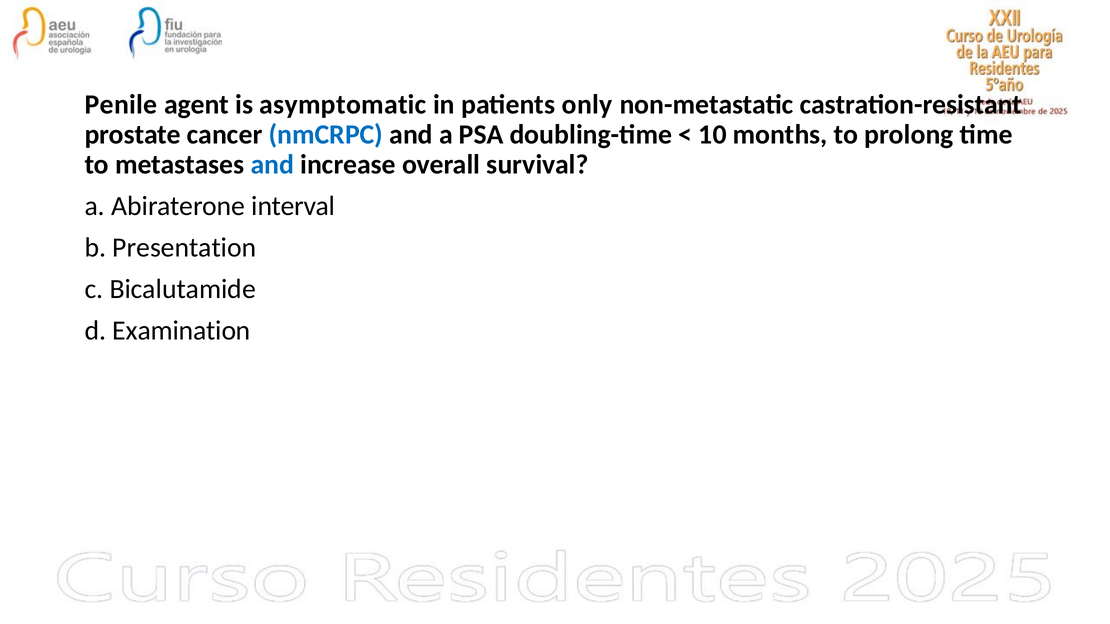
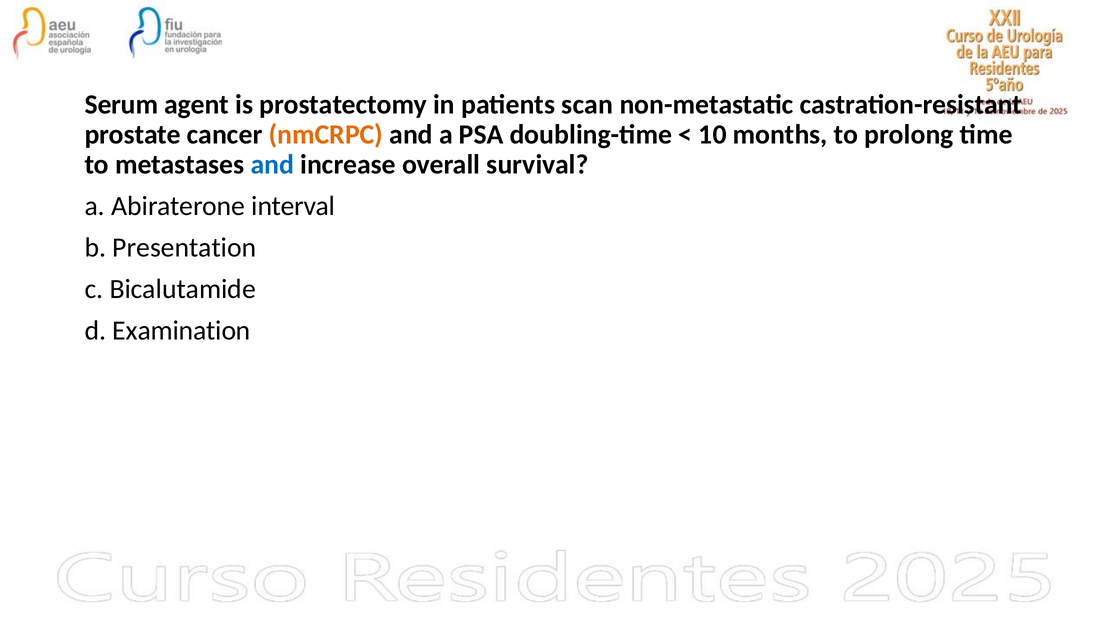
Penile: Penile -> Serum (121, 105)
asymptomatic: asymptomatic -> prostatectomy (343, 105)
only: only -> scan (587, 105)
nmCRPC colour: blue -> orange (326, 135)
